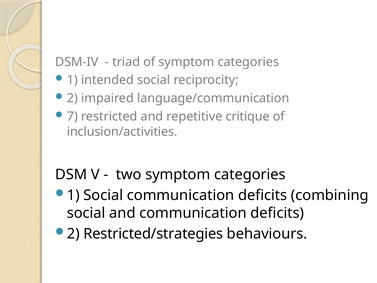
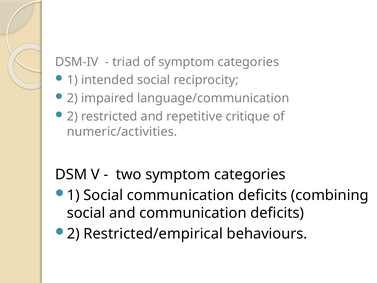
7: 7 -> 2 (72, 116)
inclusion/activities: inclusion/activities -> numeric/activities (122, 132)
Restricted/strategies: Restricted/strategies -> Restricted/empirical (153, 234)
